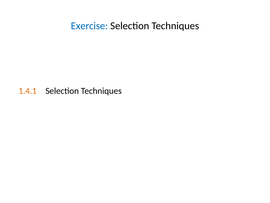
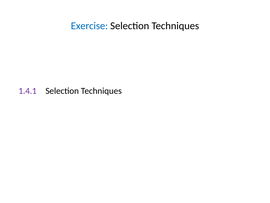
1.4.1 colour: orange -> purple (28, 91)
